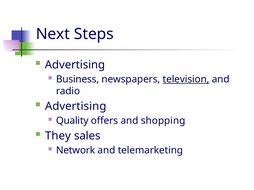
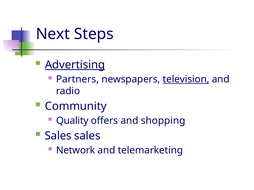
Advertising underline: none -> present (75, 65)
Business: Business -> Partners (78, 79)
Advertising: Advertising -> Community (76, 106)
They: They -> Sales (58, 136)
